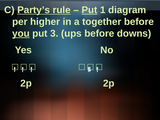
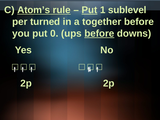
Party’s: Party’s -> Atom’s (34, 10)
diagram: diagram -> sublevel (127, 10)
higher: higher -> turned (45, 22)
you underline: present -> none (21, 33)
3: 3 -> 0 (54, 33)
before underline: none -> present (99, 33)
